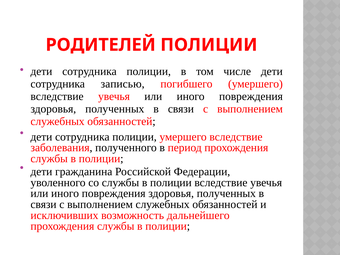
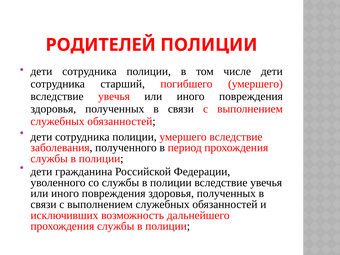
записью: записью -> старший (123, 84)
